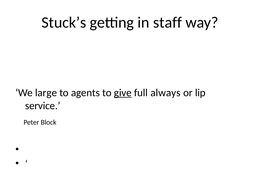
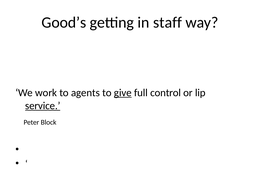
Stuck’s: Stuck’s -> Good’s (64, 22)
large: large -> work (46, 93)
always: always -> control (166, 93)
service underline: none -> present (43, 105)
